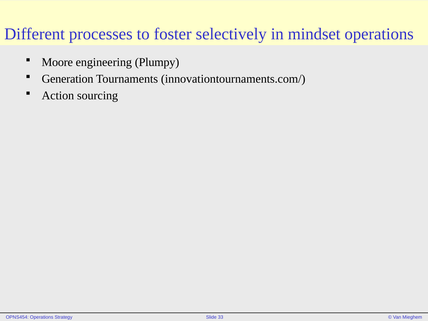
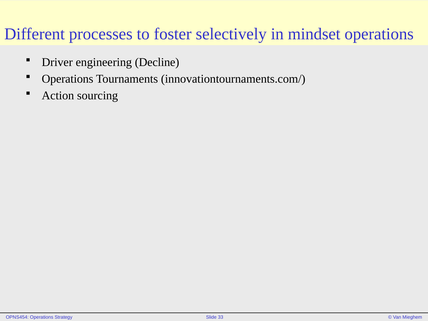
Moore: Moore -> Driver (57, 62)
Plumpy: Plumpy -> Decline (157, 62)
Generation: Generation -> Operations (68, 79)
